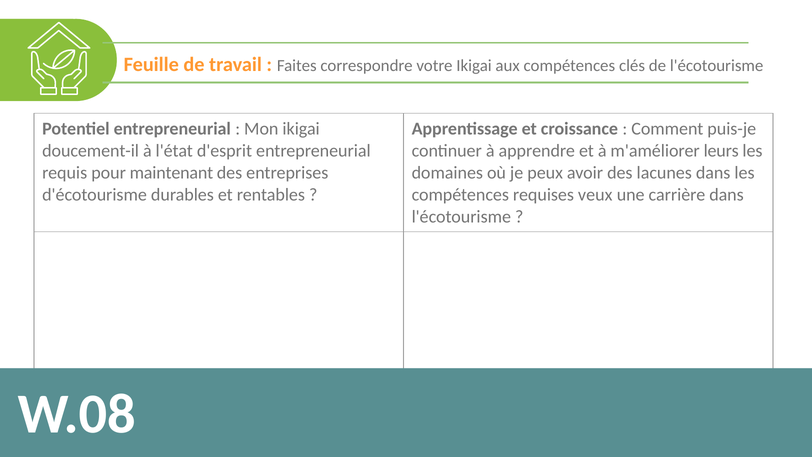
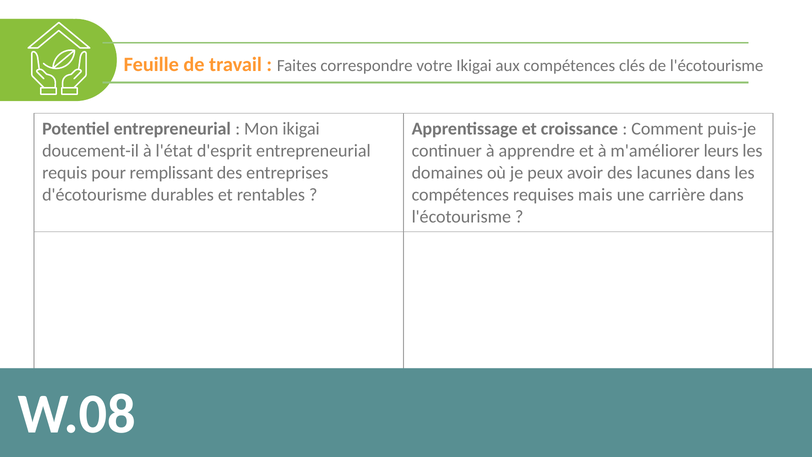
maintenant: maintenant -> remplissant (171, 173)
veux: veux -> mais (595, 195)
